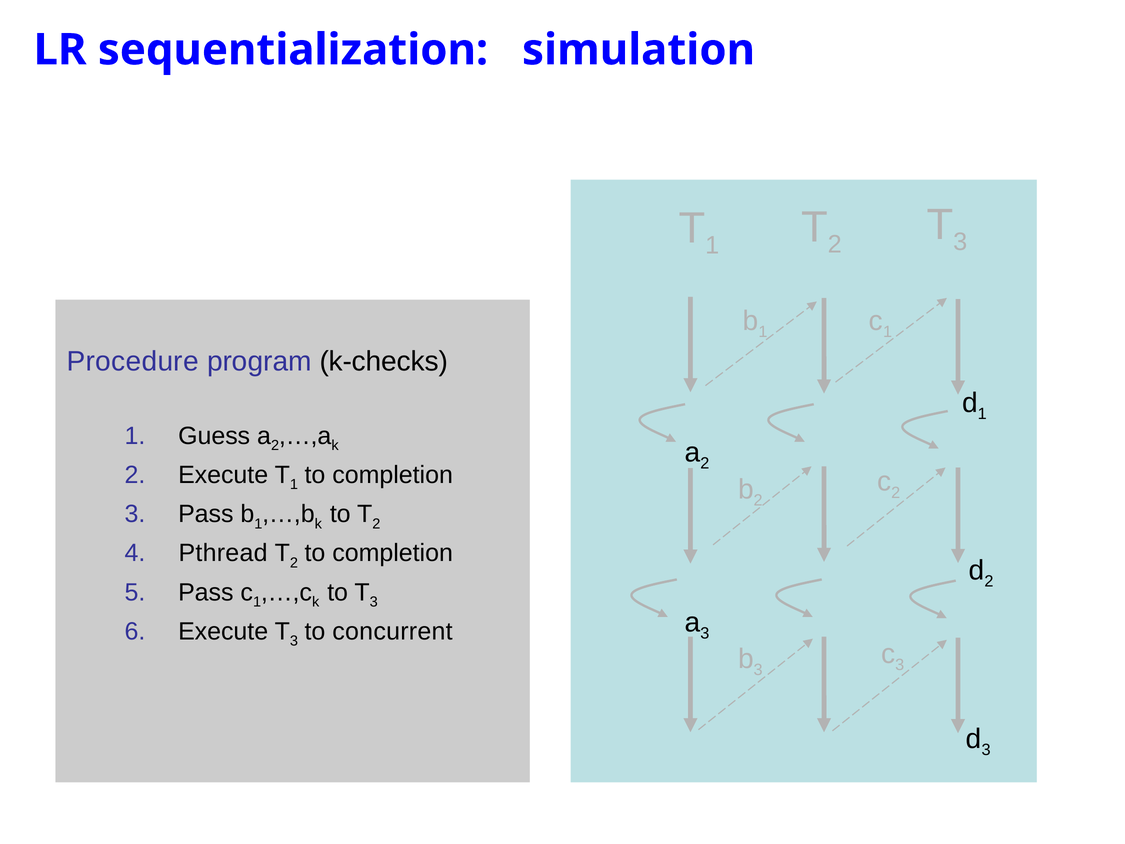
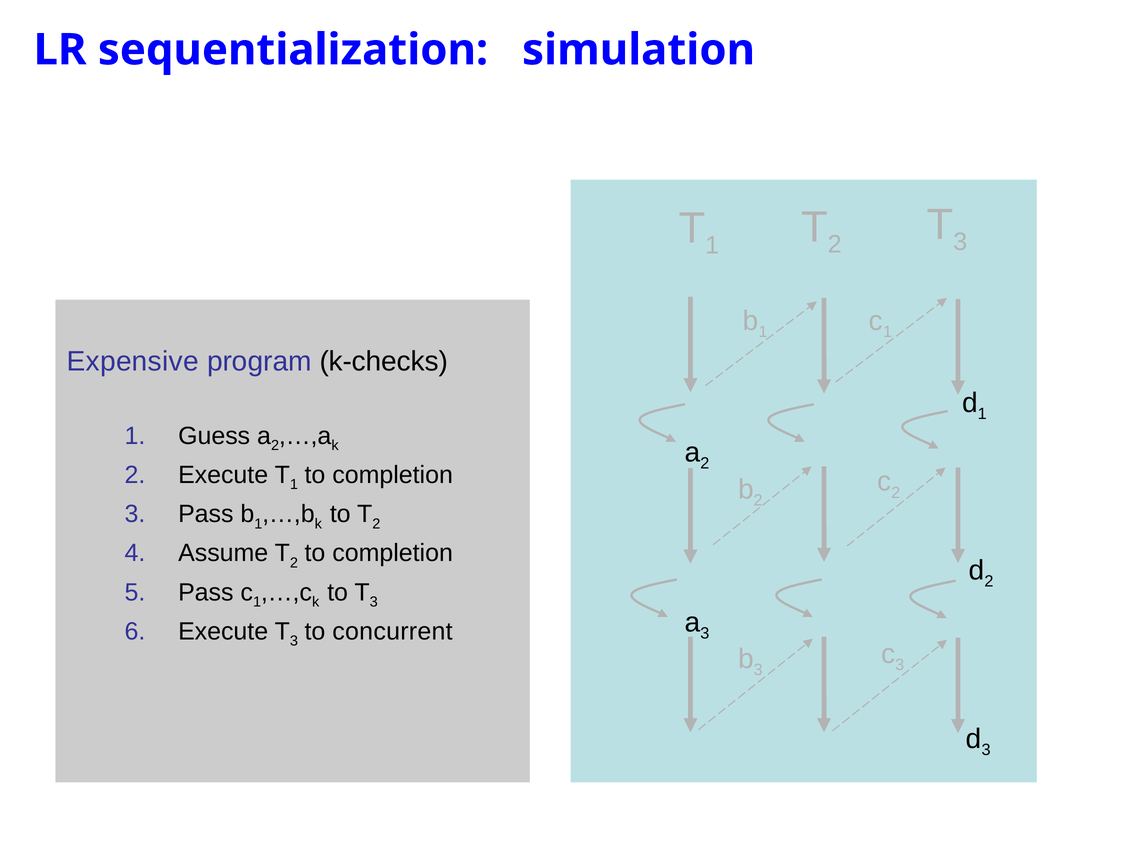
Procedure: Procedure -> Expensive (133, 361)
Pthread: Pthread -> Assume (223, 553)
